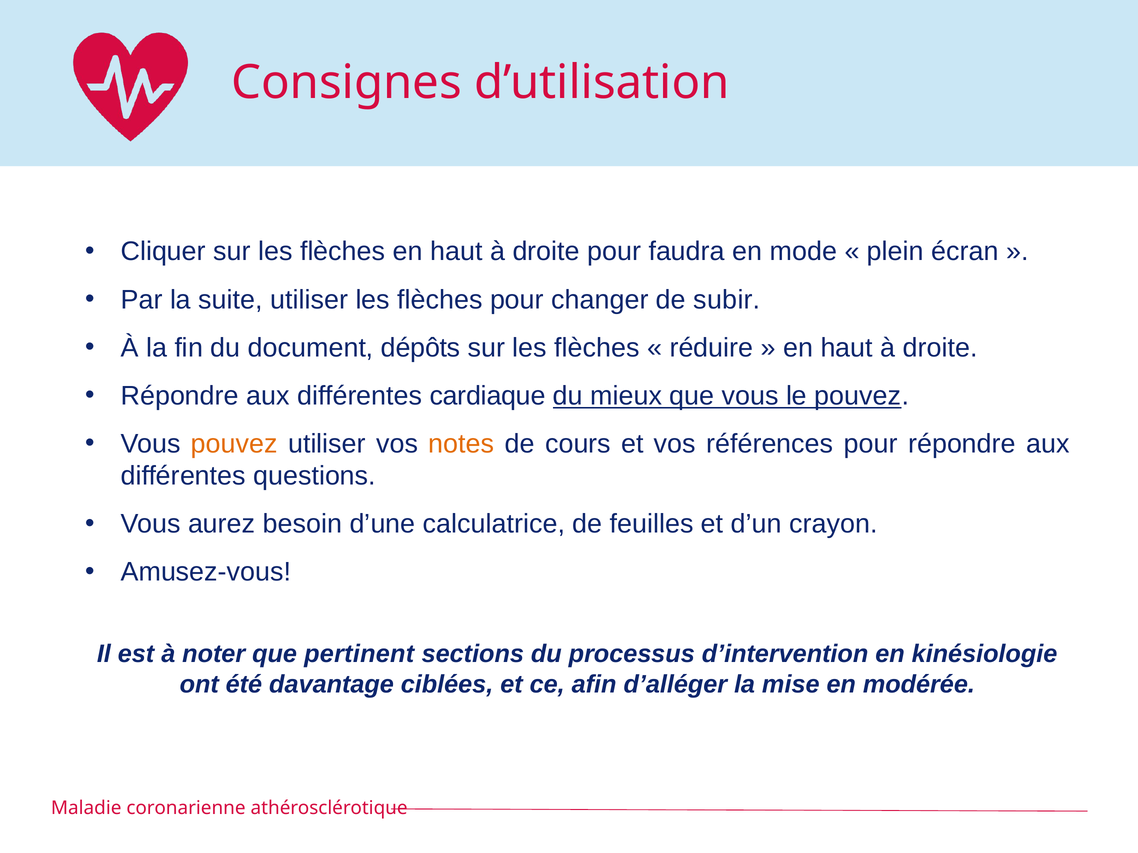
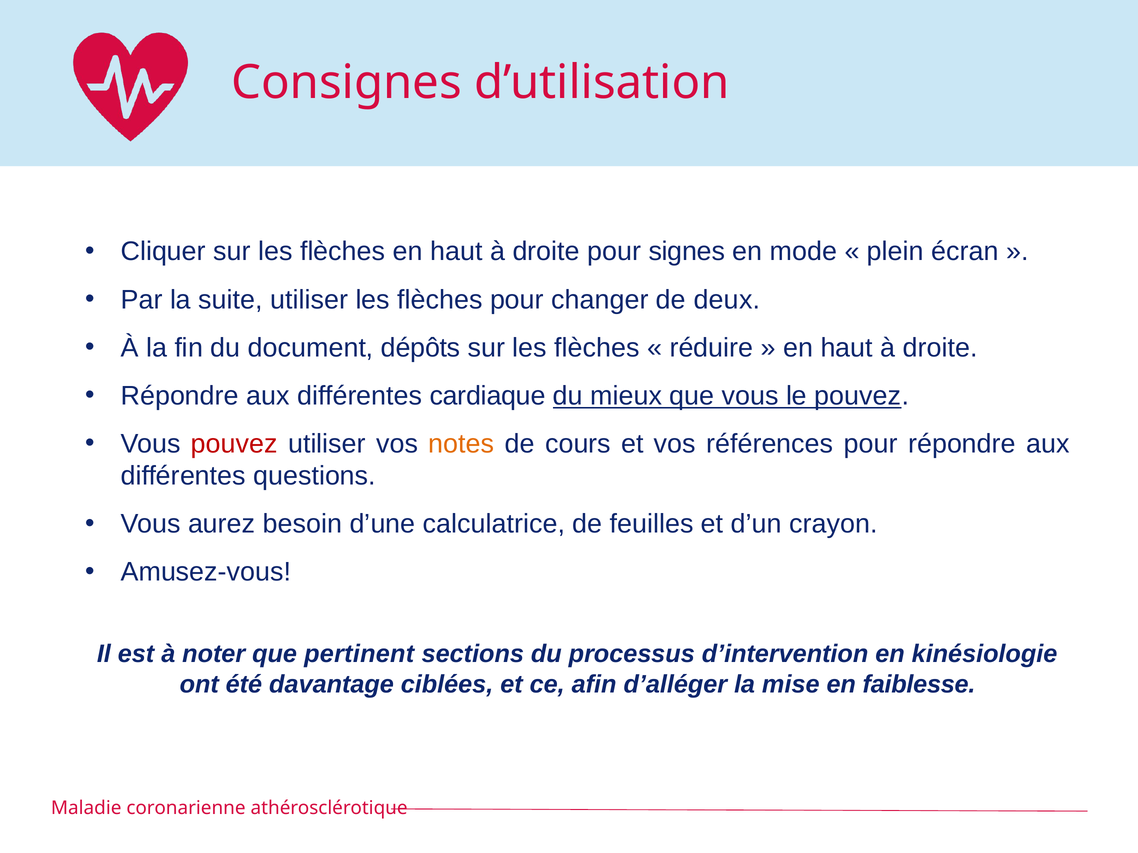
faudra: faudra -> signes (687, 252)
subir: subir -> deux (727, 300)
pouvez colour: orange -> red (234, 444)
modérée: modérée -> faiblesse (919, 685)
